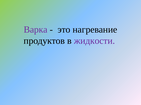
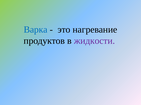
Варка colour: purple -> blue (36, 30)
